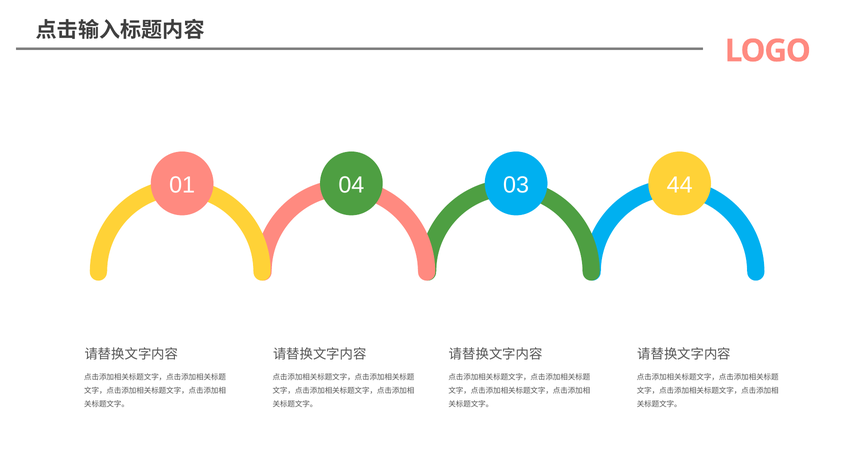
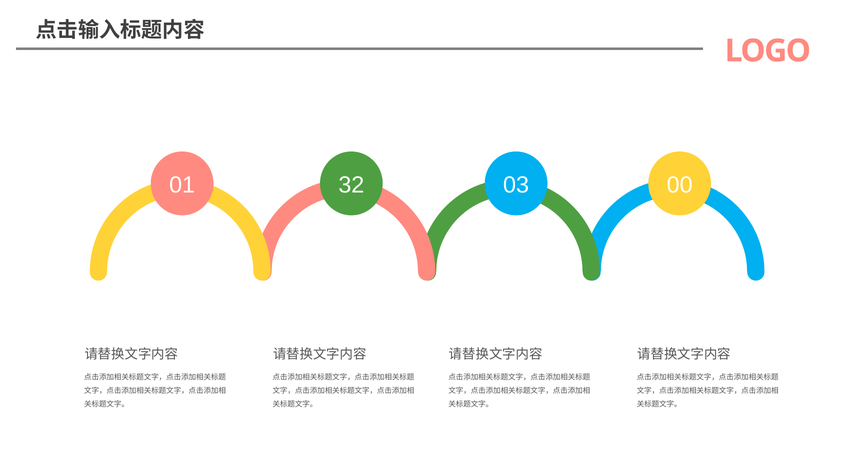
04: 04 -> 32 (351, 185)
44: 44 -> 00 (680, 185)
